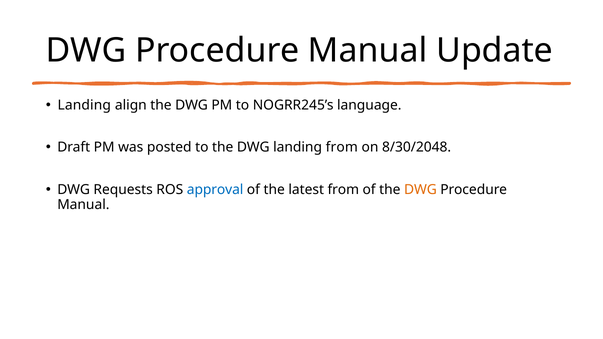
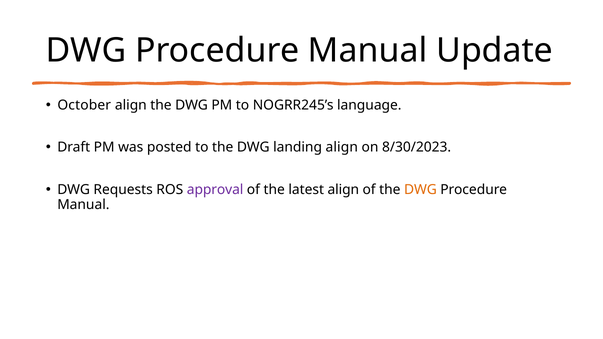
Landing: Landing -> October (84, 105)
landing from: from -> align (342, 147)
8/30/2048: 8/30/2048 -> 8/30/2023 (417, 147)
approval colour: blue -> purple (215, 190)
latest from: from -> align (343, 190)
